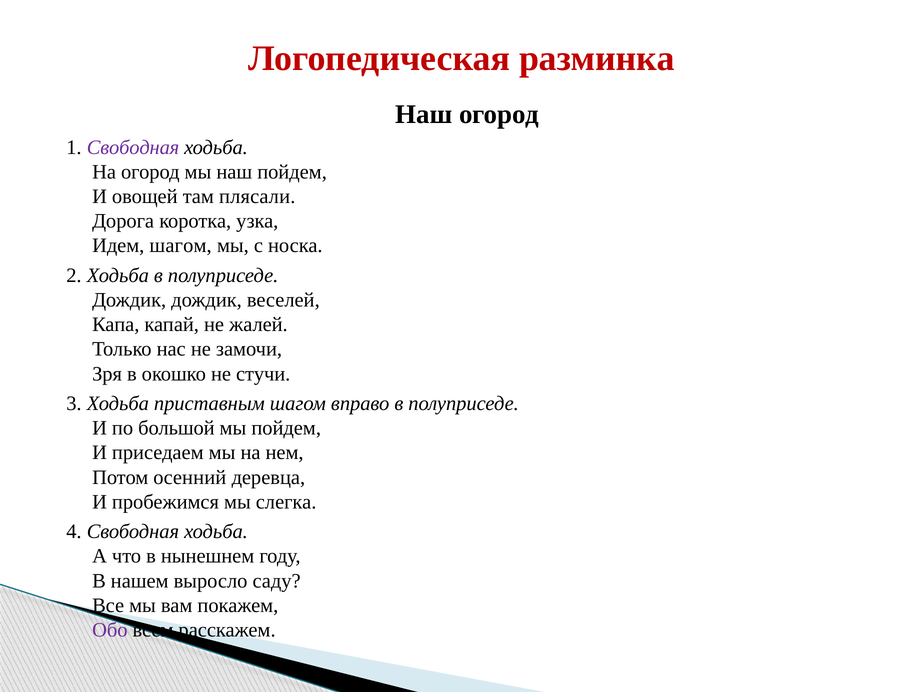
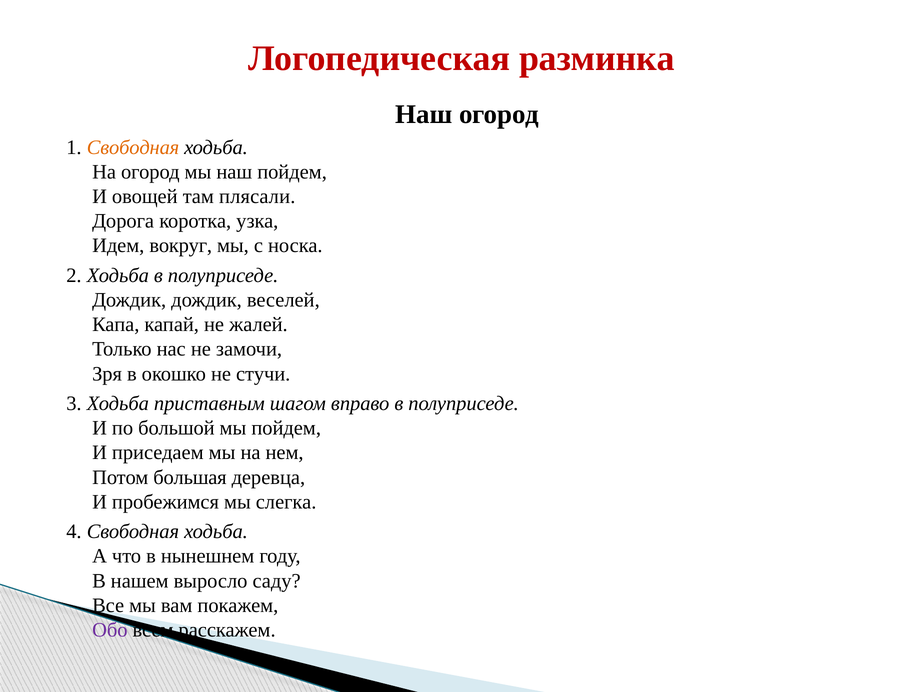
Свободная colour: purple -> orange (133, 147)
Идем шагом: шагом -> вокруг (181, 246)
осенний: осенний -> большая (190, 477)
